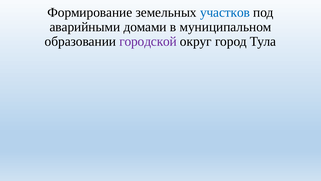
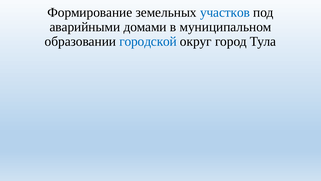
городской colour: purple -> blue (148, 41)
